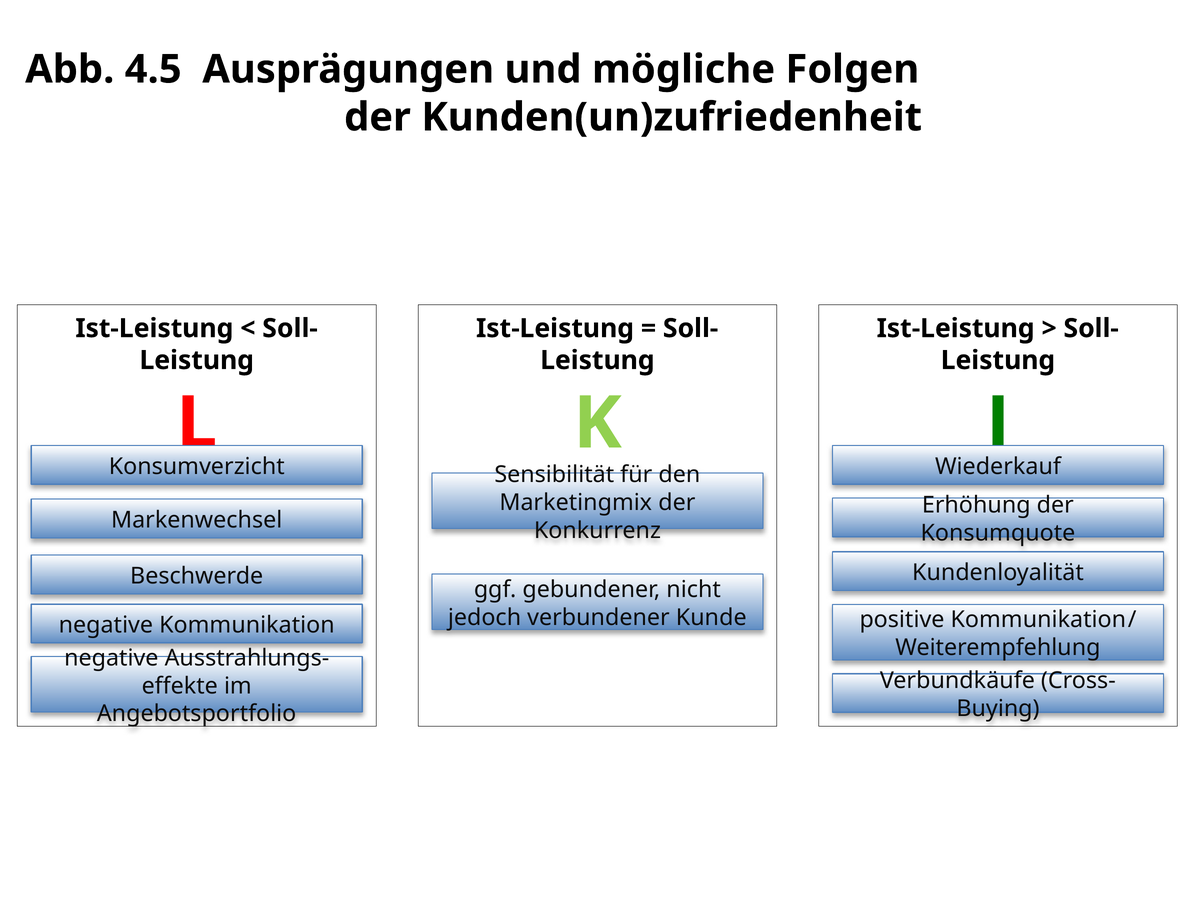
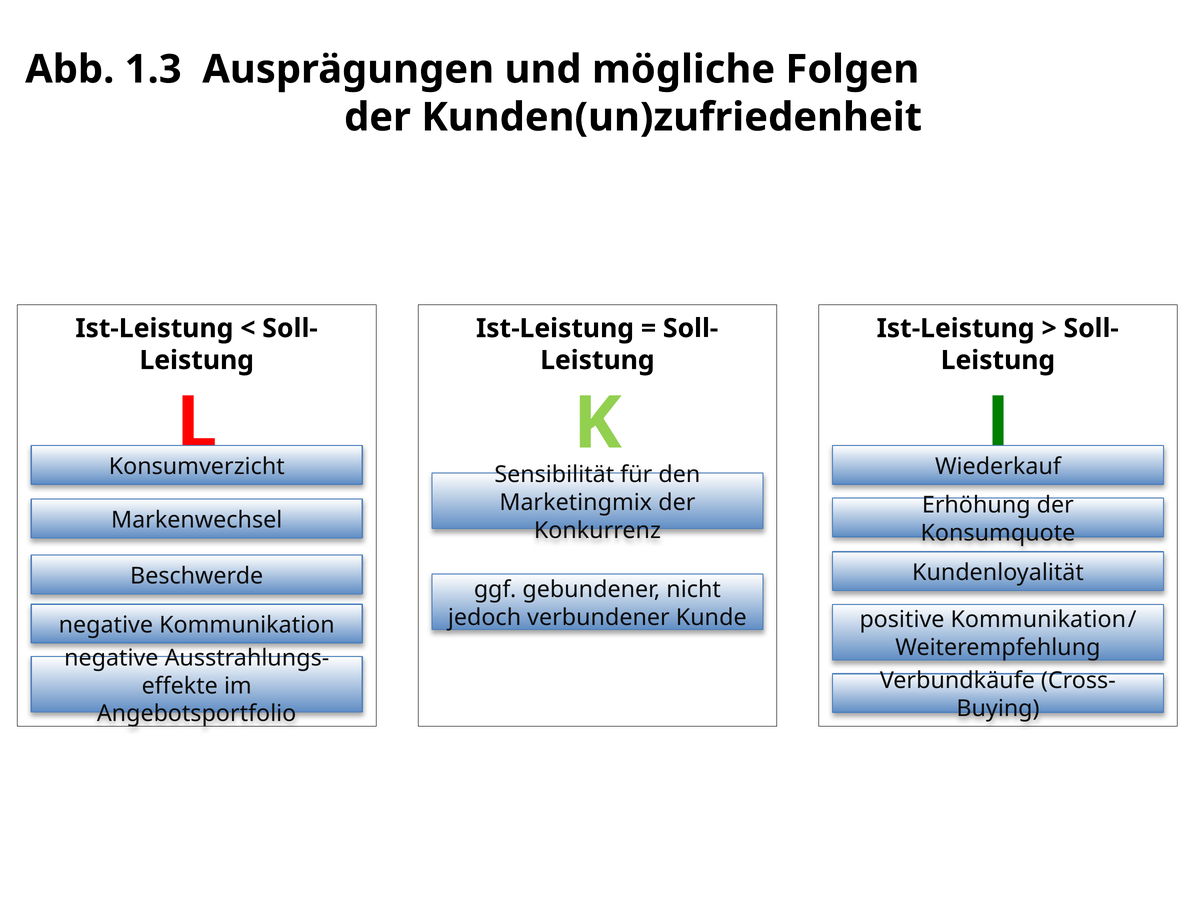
4.5: 4.5 -> 1.3 (153, 69)
